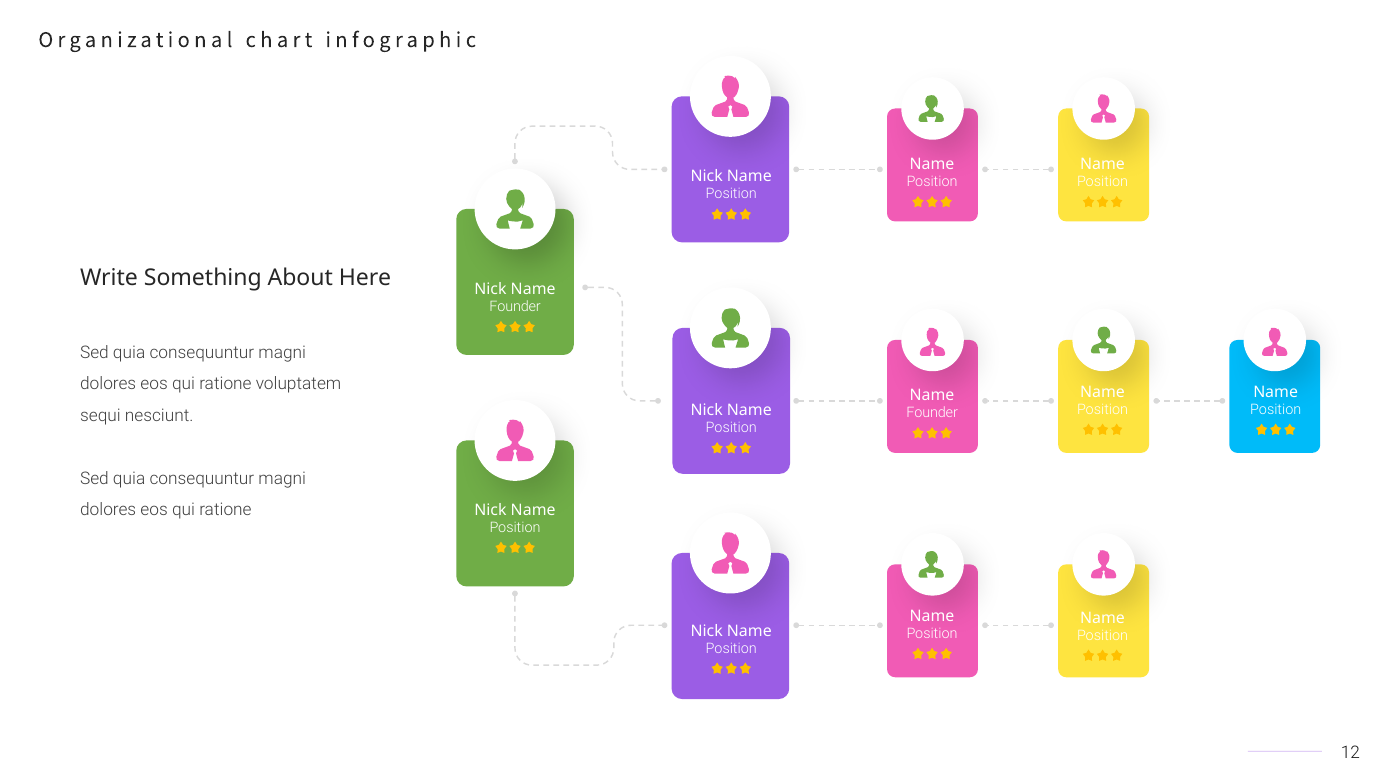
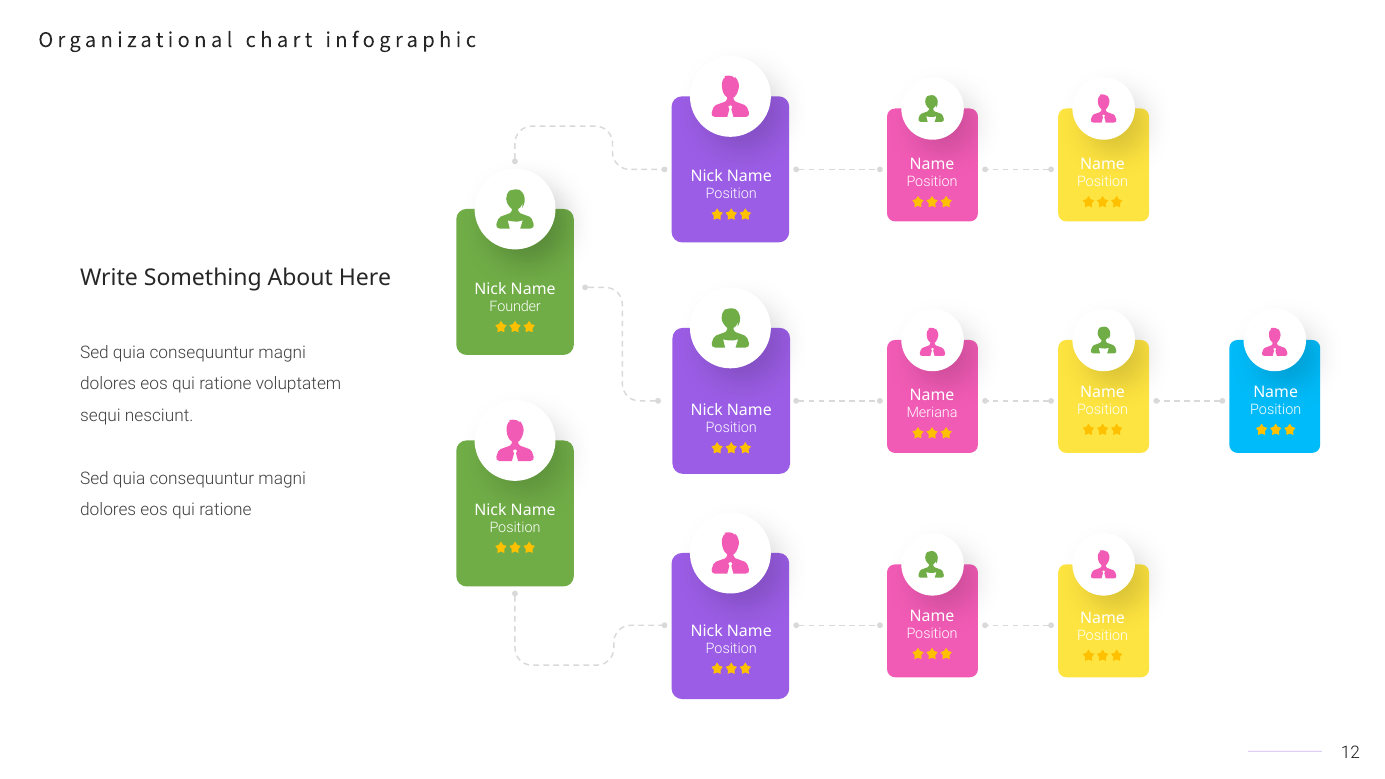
Founder: Founder -> Meriana (932, 413)
